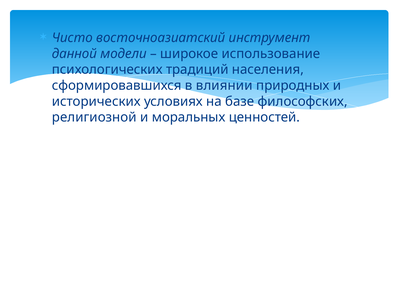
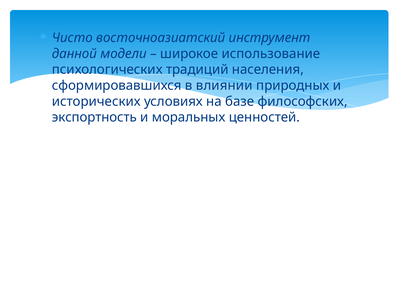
религиозной: религиозной -> экспортность (94, 117)
